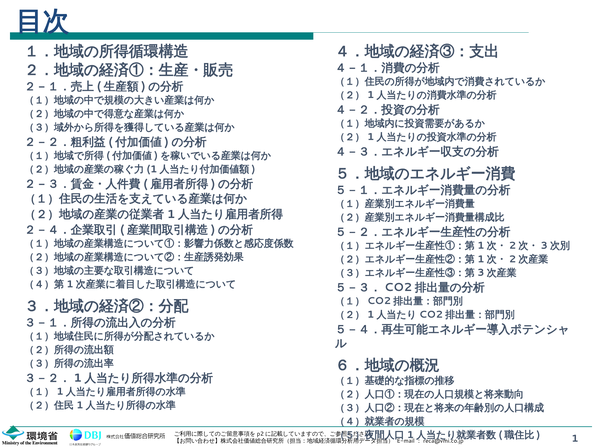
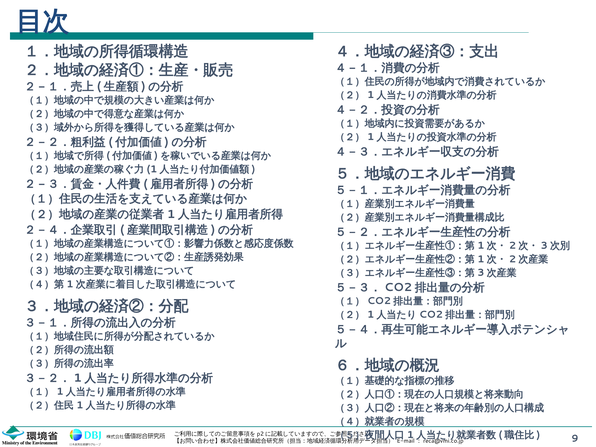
1: 1 -> 9 (575, 439)
